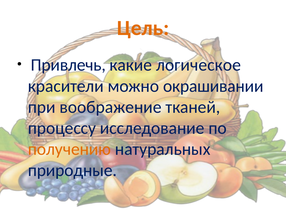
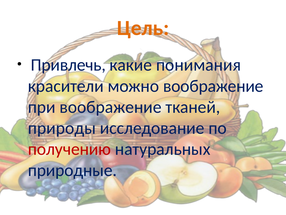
логическое: логическое -> понимания (198, 65)
можно окрашивании: окрашивании -> воображение (213, 86)
процессу: процессу -> природы (62, 128)
получению colour: orange -> red (69, 149)
